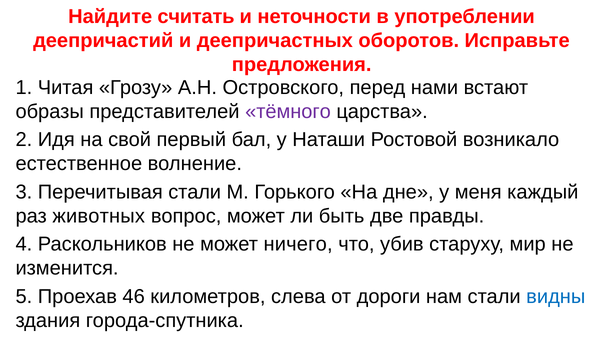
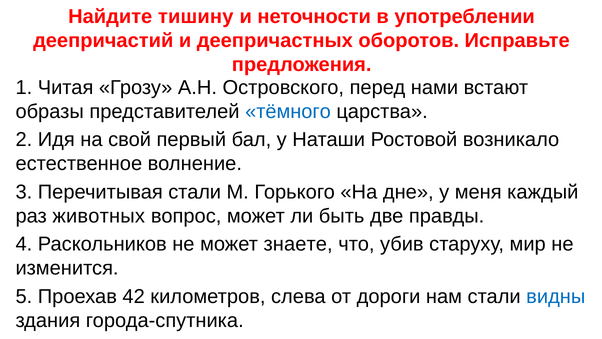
считать: считать -> тишину (196, 16)
тёмного colour: purple -> blue (288, 111)
ничего: ничего -> знаете (298, 244)
46: 46 -> 42 (134, 296)
